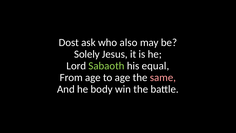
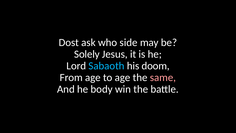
also: also -> side (129, 42)
Sabaoth colour: light green -> light blue (106, 66)
equal: equal -> doom (156, 66)
